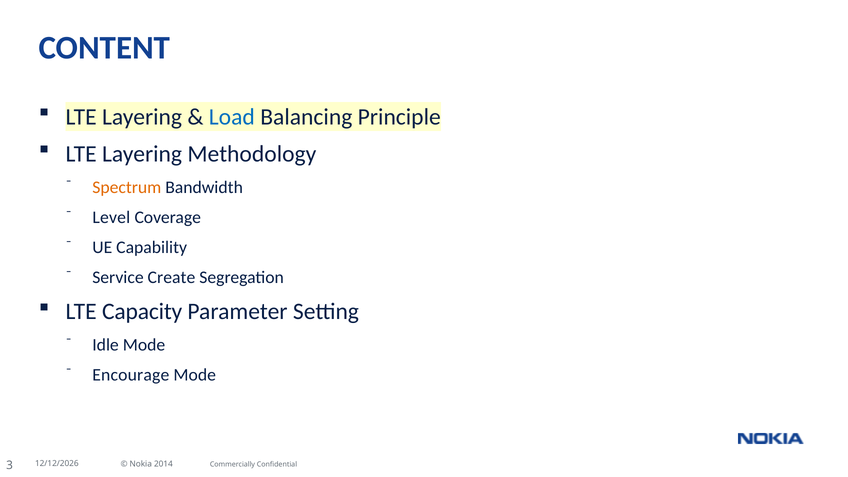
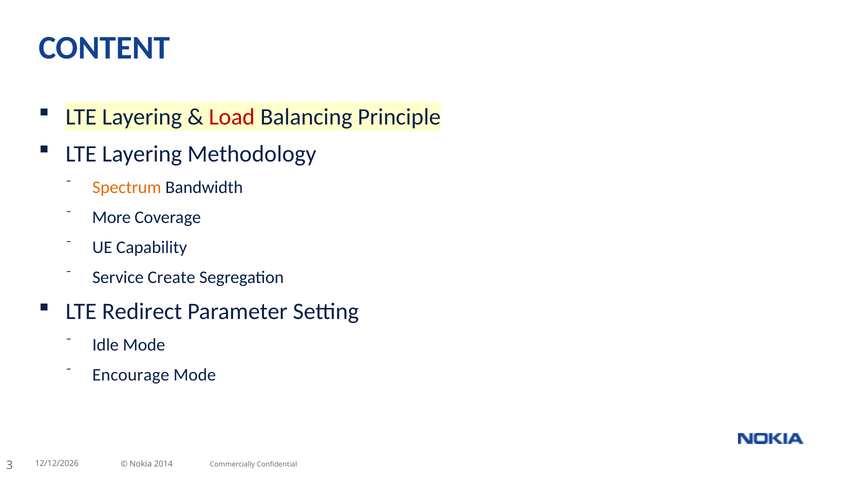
Load colour: blue -> red (232, 117)
Level: Level -> More (112, 217)
Capacity: Capacity -> Redirect (142, 312)
